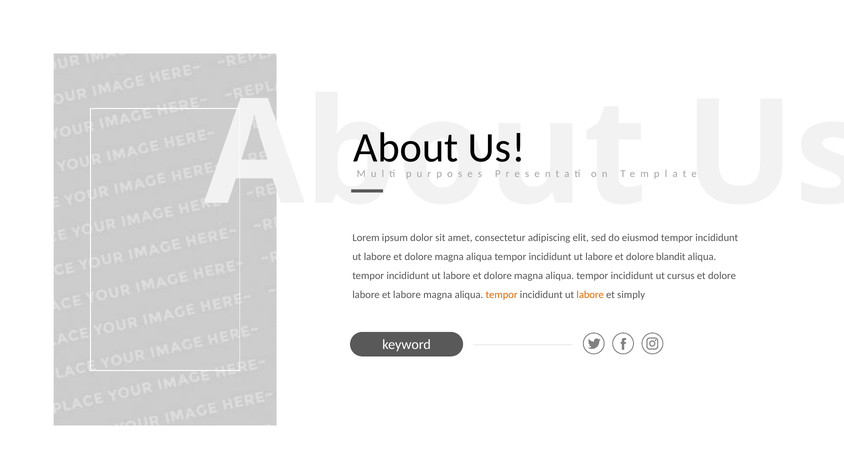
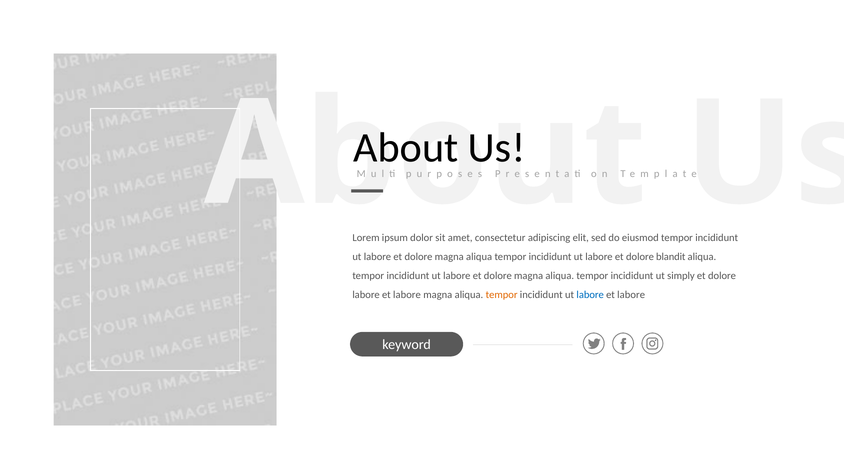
cursus: cursus -> simply (681, 275)
labore colour: orange -> blue (590, 294)
simply: simply -> labore (631, 294)
